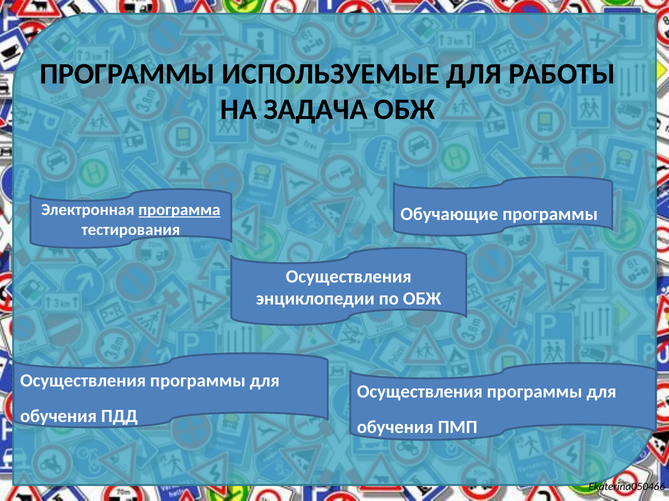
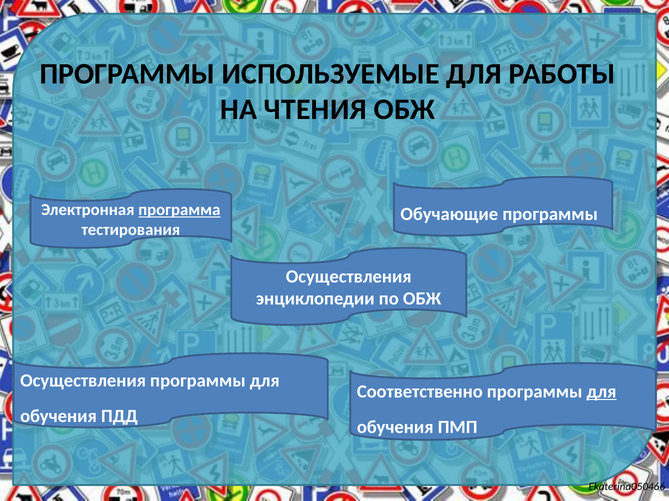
ЗАДАЧА: ЗАДАЧА -> ЧТЕНИЯ (315, 110)
Осуществления: Осуществления -> Соответственно (420, 392)
для underline: none -> present (602, 392)
